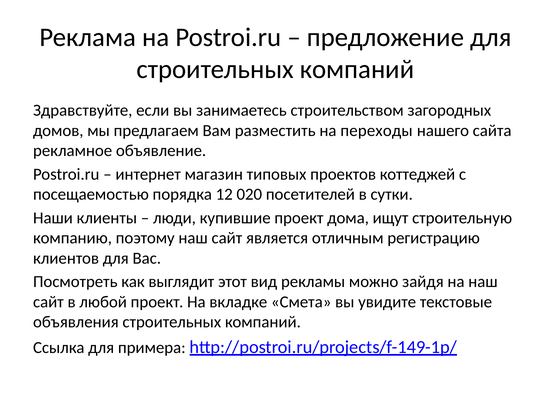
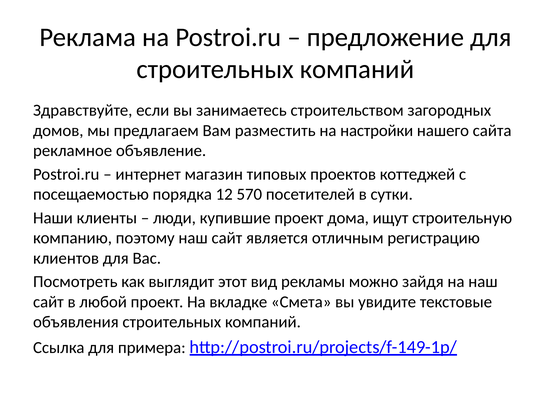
переходы: переходы -> настройки (377, 131)
020: 020 -> 570 (249, 194)
